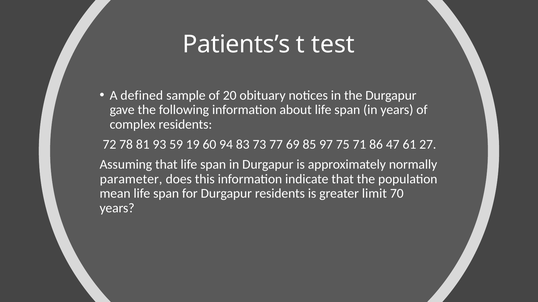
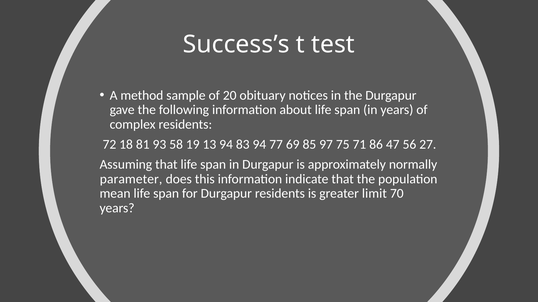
Patients’s: Patients’s -> Success’s (236, 44)
defined: defined -> method (142, 96)
78: 78 -> 18 (126, 145)
59: 59 -> 58 (176, 145)
60: 60 -> 13 (209, 145)
83 73: 73 -> 94 (259, 145)
61: 61 -> 56 (409, 145)
